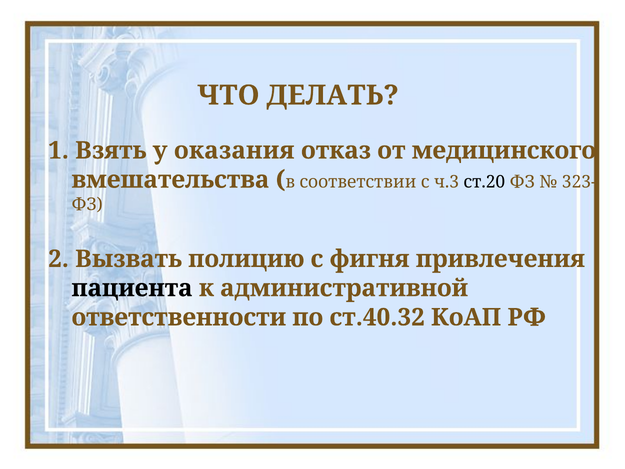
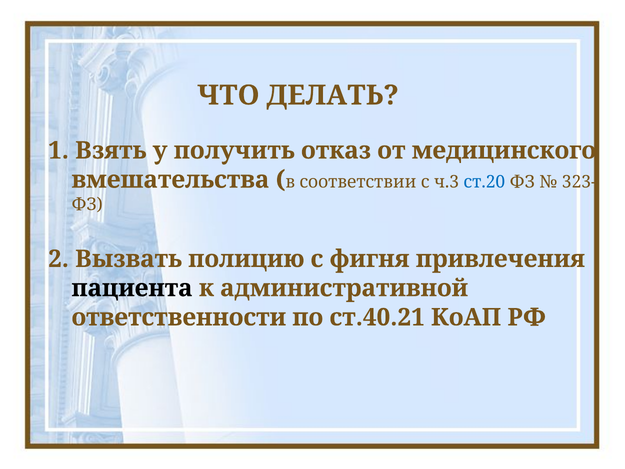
оказания: оказания -> получить (234, 150)
ст.20 colour: black -> blue (484, 182)
ст.40.32: ст.40.32 -> ст.40.21 (377, 317)
